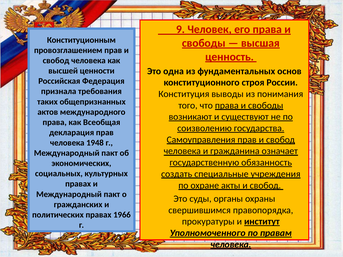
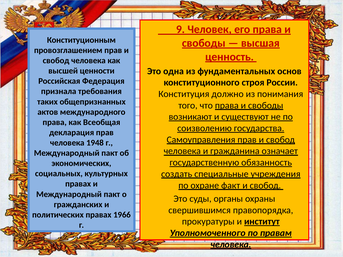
выводы: выводы -> должно (228, 94)
акты: акты -> факт (231, 186)
